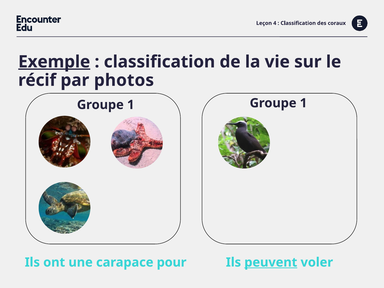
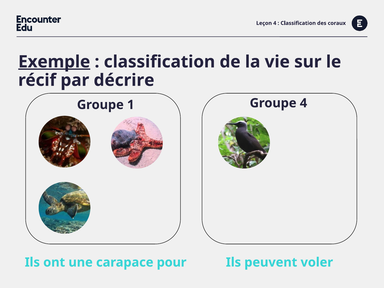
photos: photos -> décrire (124, 80)
1: 1 -> 4 (303, 103)
peuvent underline: present -> none (271, 262)
